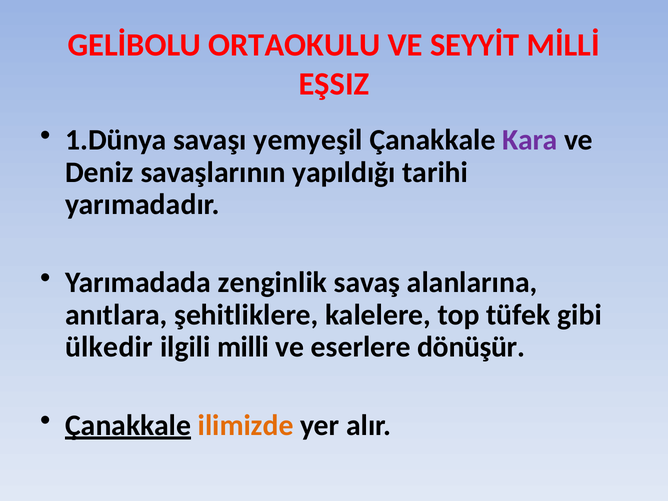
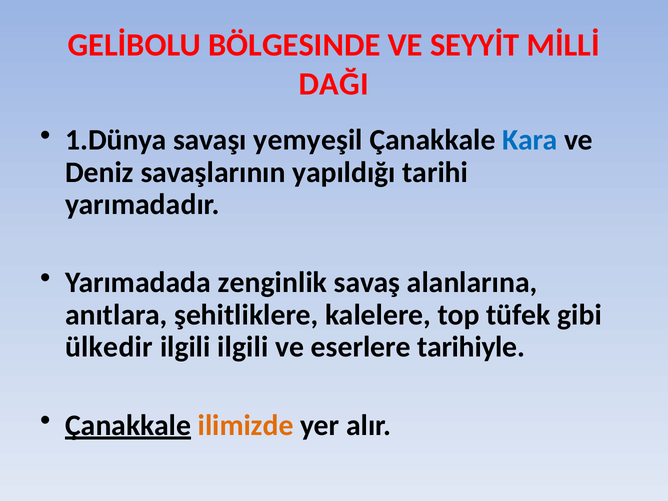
ORTAOKULU: ORTAOKULU -> BÖLGESINDE (294, 45)
EŞSIZ: EŞSIZ -> DAĞI (334, 84)
Kara colour: purple -> blue (530, 140)
ilgili milli: milli -> ilgili (243, 347)
dönüşür: dönüşür -> tarihiyle (471, 347)
